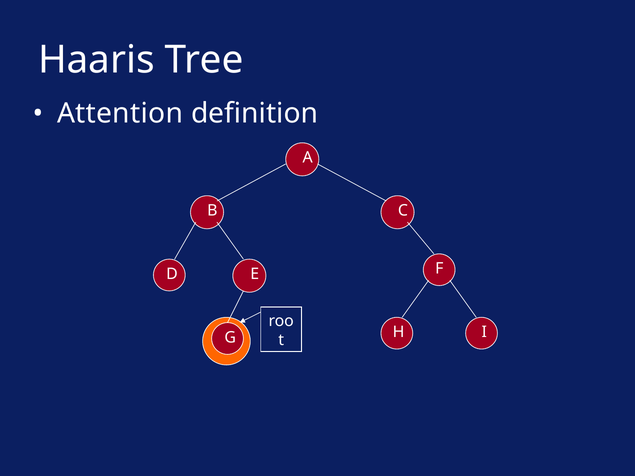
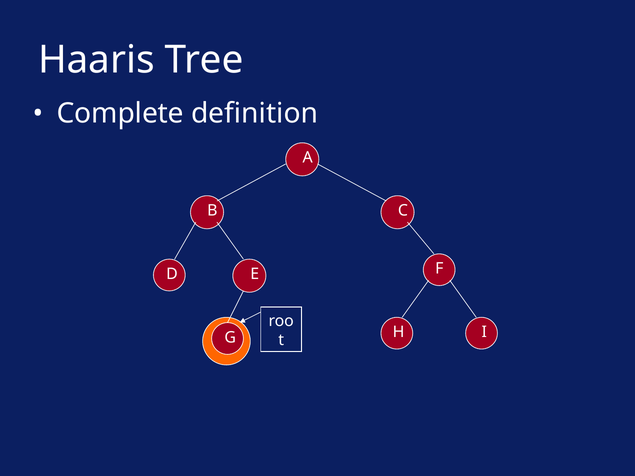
Attention: Attention -> Complete (120, 114)
